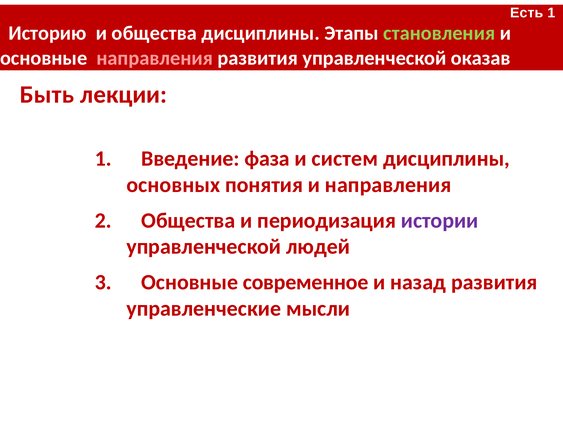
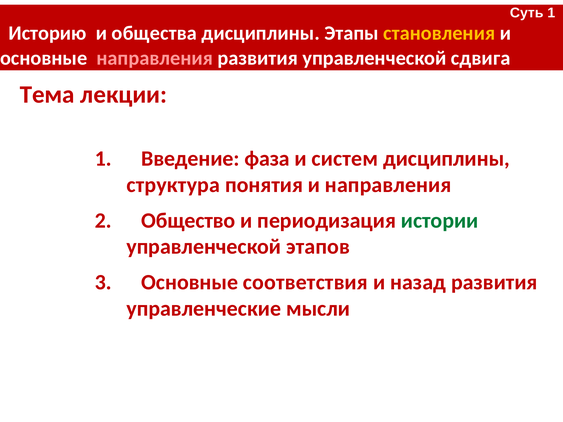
Есть: Есть -> Суть (527, 13)
становления colour: light green -> yellow (439, 33)
оказав: оказав -> сдвига (481, 58)
Быть: Быть -> Тема (47, 95)
основных: основных -> структура (173, 185)
Общества: Общества -> Общество (188, 221)
истории colour: purple -> green (440, 221)
людей: людей -> этапов (318, 247)
современное: современное -> соответствия (305, 283)
